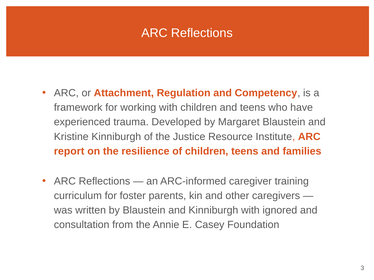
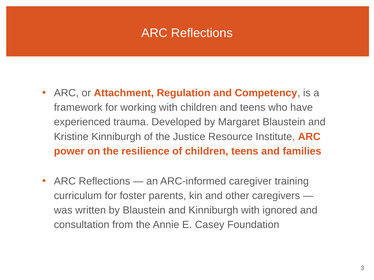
report: report -> power (69, 151)
